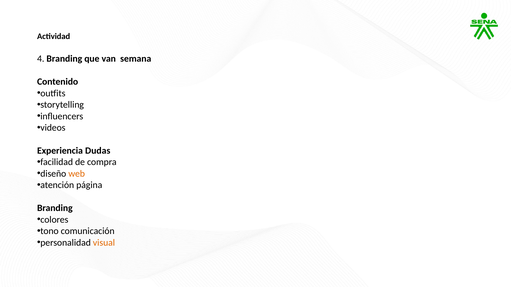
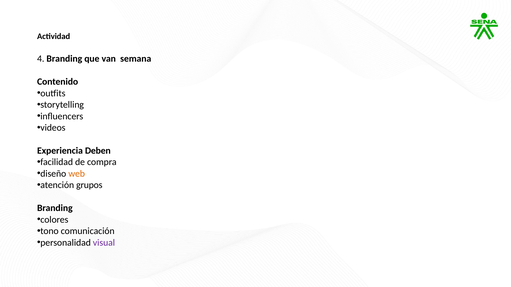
Dudas: Dudas -> Deben (98, 151)
página: página -> grupos (89, 185)
visual colour: orange -> purple (104, 243)
